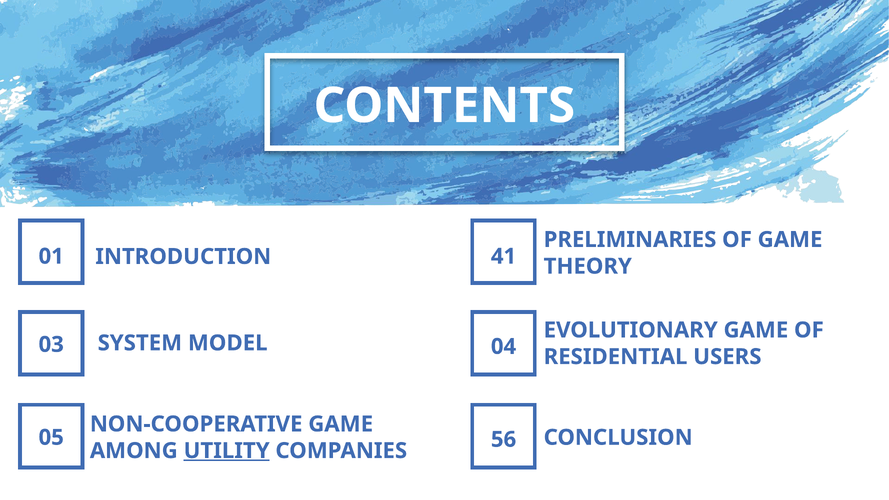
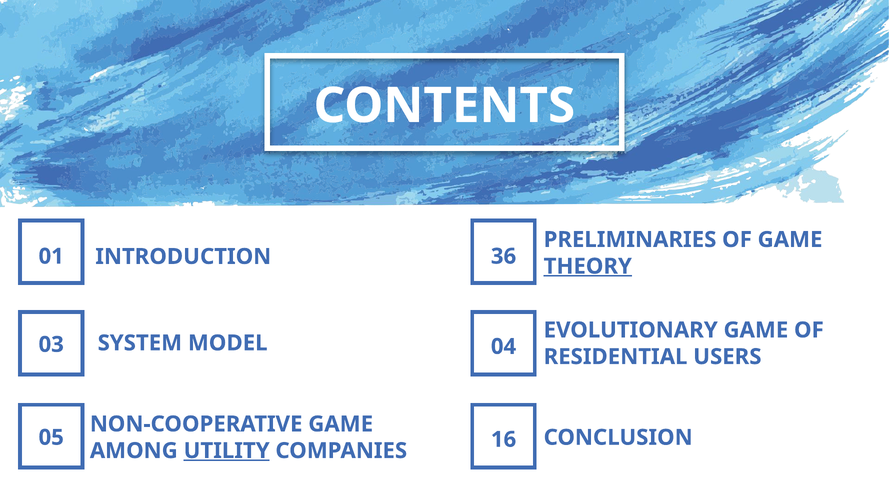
41: 41 -> 36 (504, 256)
THEORY underline: none -> present (588, 266)
56: 56 -> 16 (504, 440)
